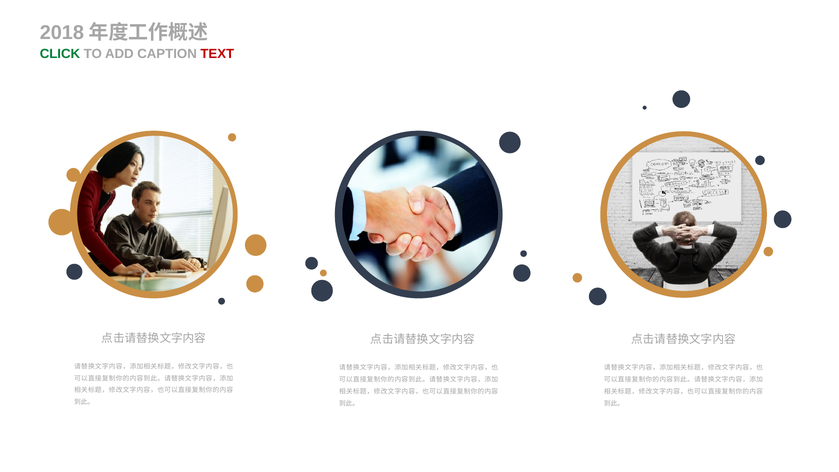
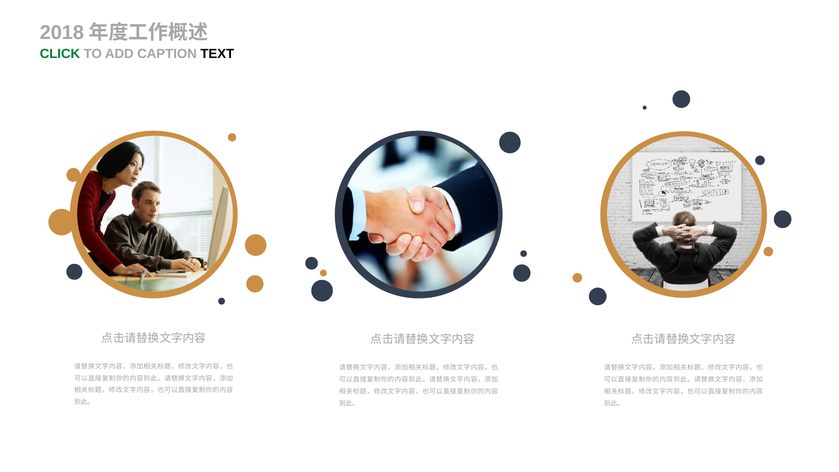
TEXT colour: red -> black (217, 54)
